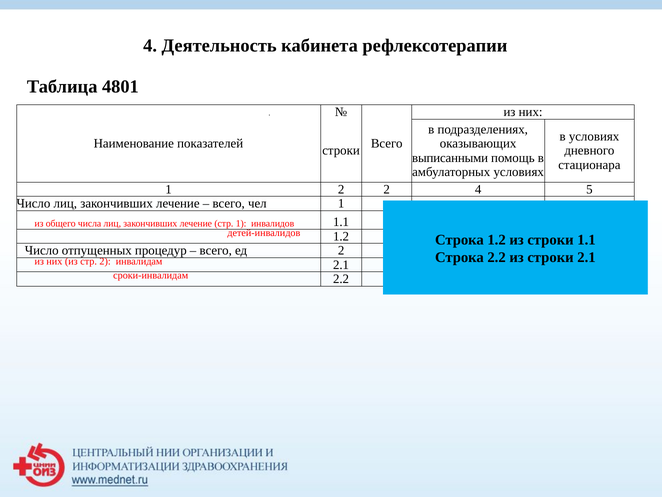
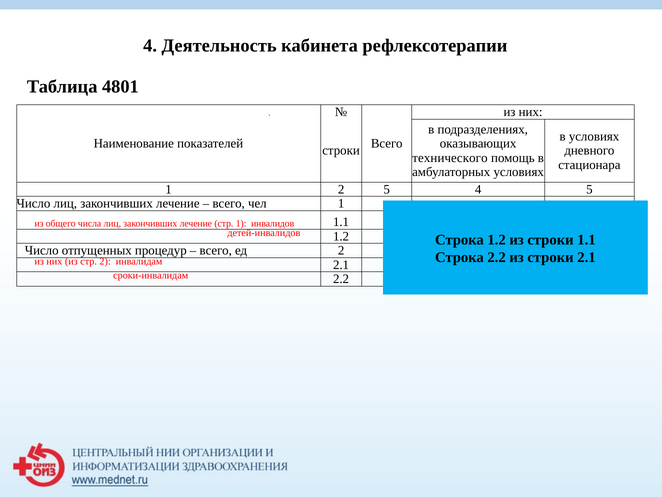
выписанными: выписанными -> технического (450, 158)
2 2: 2 -> 5 (387, 189)
